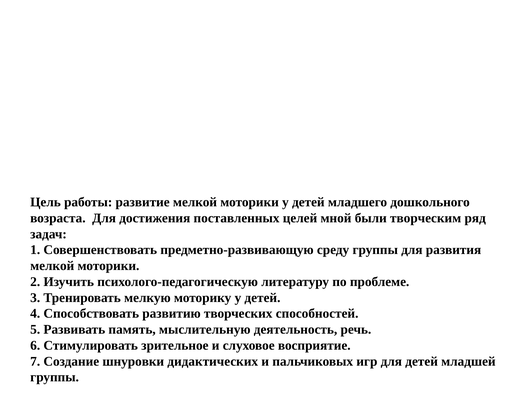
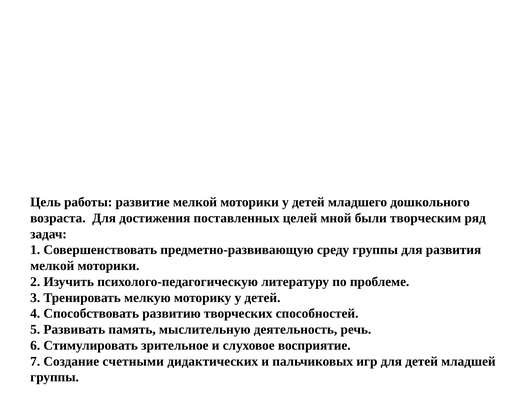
шнуровки: шнуровки -> счетными (133, 361)
